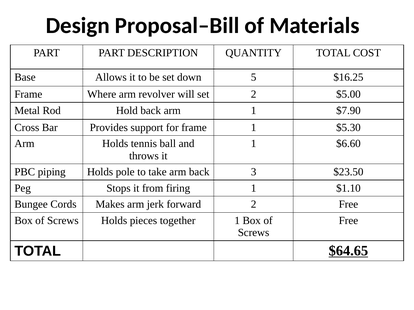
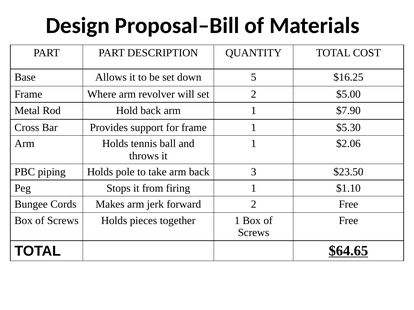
$6.60: $6.60 -> $2.06 (348, 144)
